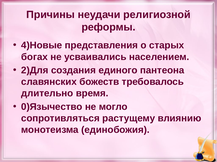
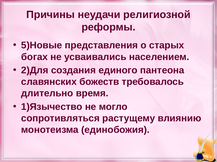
4)Новые: 4)Новые -> 5)Новые (42, 46)
0)Язычество: 0)Язычество -> 1)Язычество (52, 107)
